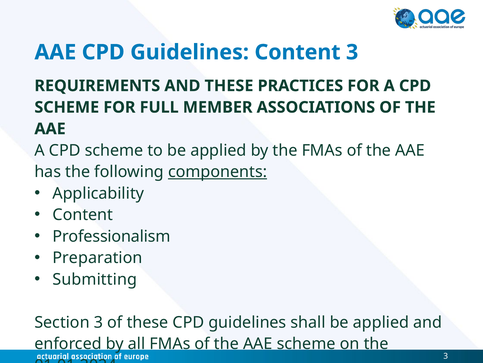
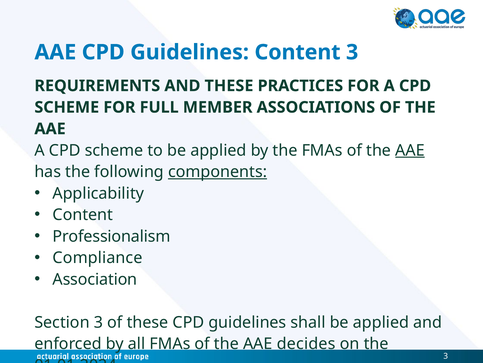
AAE underline: none -> present (410, 150)
Preparation: Preparation -> Compliance (98, 257)
Submitting: Submitting -> Association (95, 279)
AAE scheme: scheme -> decides (306, 343)
